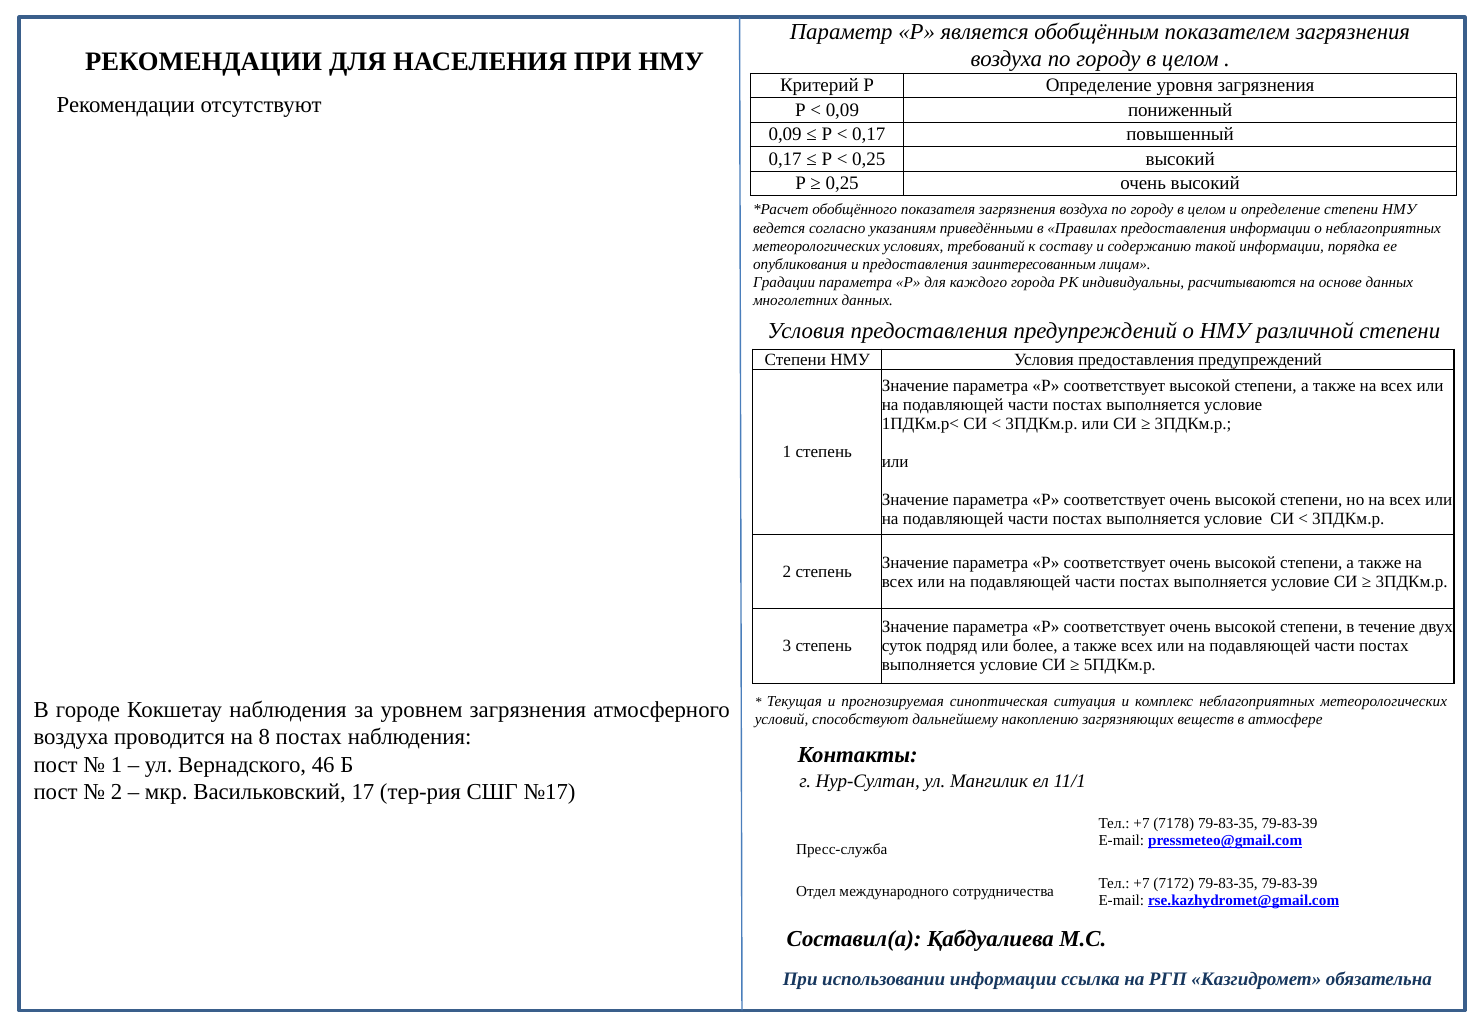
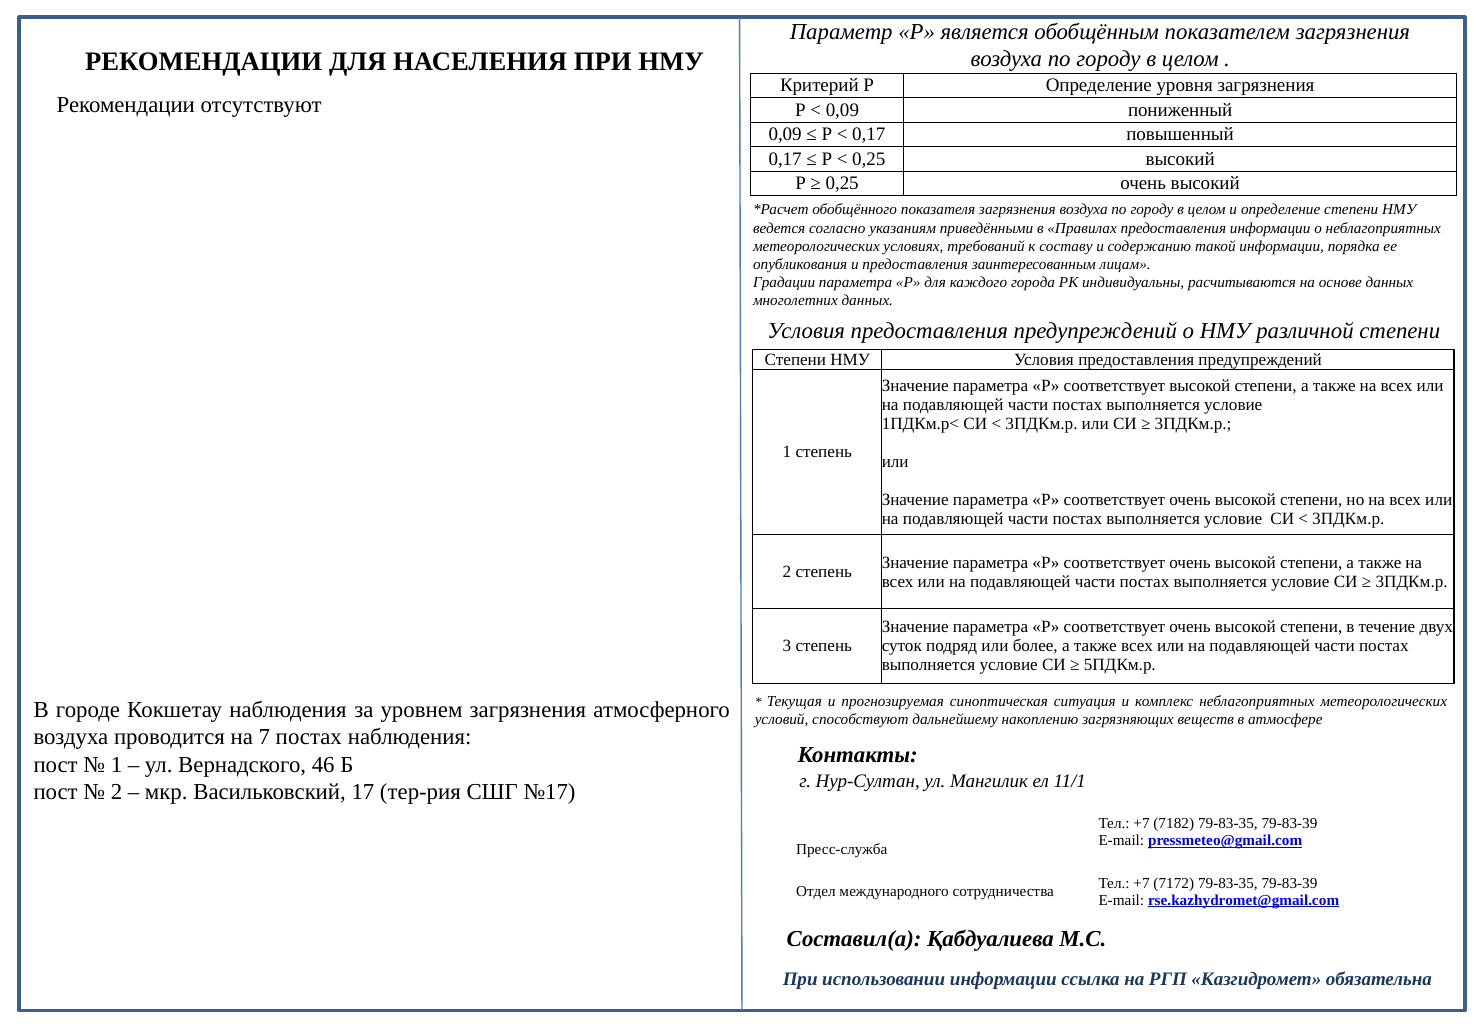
8: 8 -> 7 (264, 737)
7178: 7178 -> 7182 (1174, 823)
